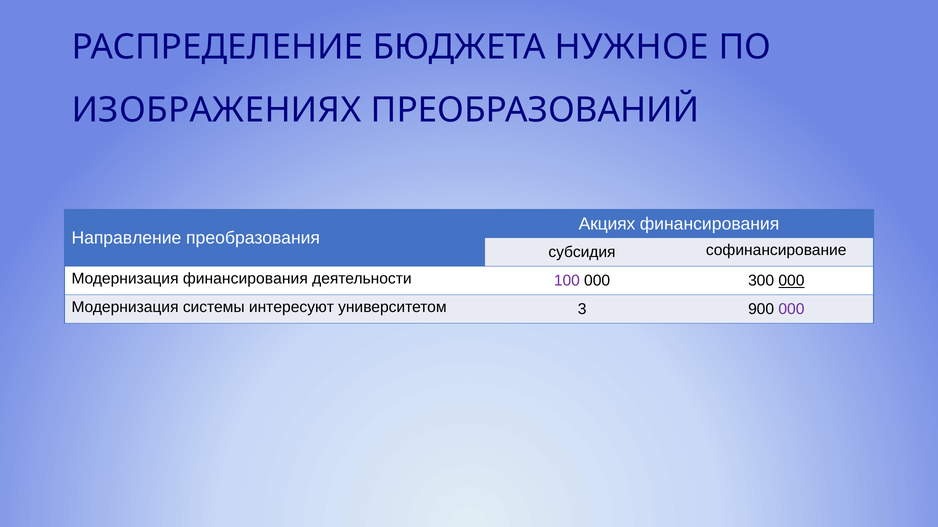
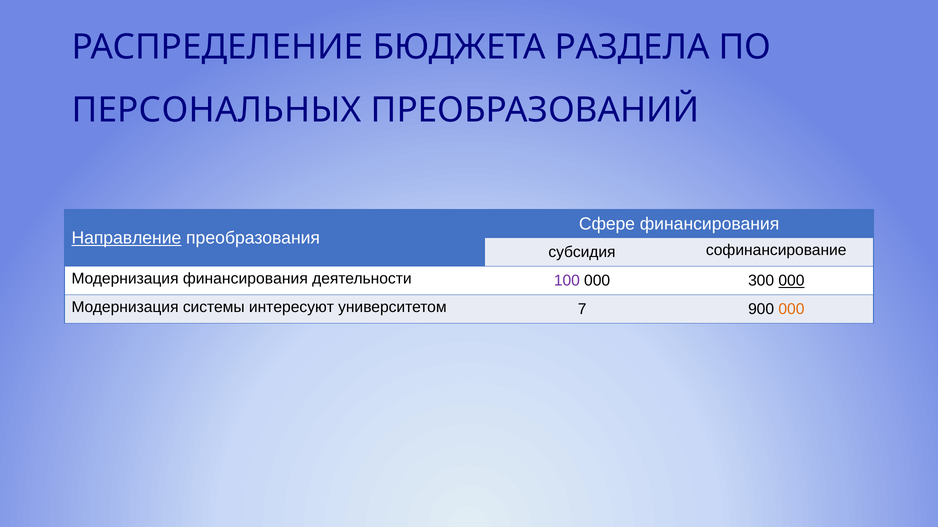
НУЖНОЕ: НУЖНОЕ -> РАЗДЕЛА (632, 47)
ИЗОБРАЖЕНИЯХ: ИЗОБРАЖЕНИЯХ -> ПЕРСОНАЛЬНЫХ (216, 110)
Акциях: Акциях -> Сфере (607, 224)
Направление underline: none -> present (126, 238)
3: 3 -> 7 (582, 310)
000 colour: purple -> orange (791, 310)
